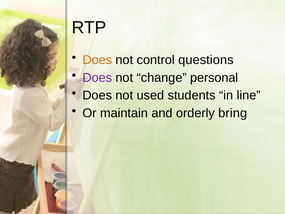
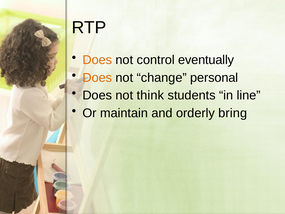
questions: questions -> eventually (206, 60)
Does colour: purple -> orange (97, 78)
used: used -> think (150, 95)
